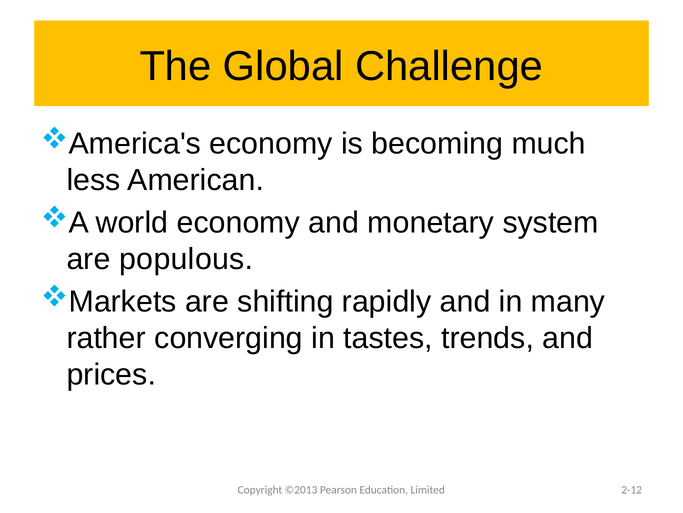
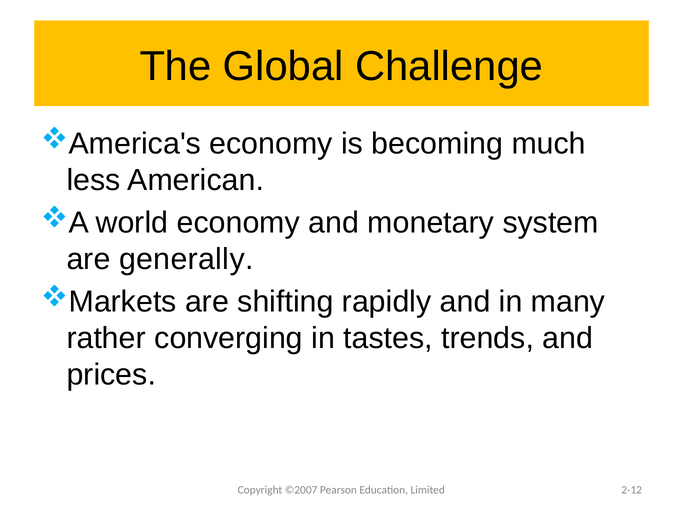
populous: populous -> generally (186, 259)
©2013: ©2013 -> ©2007 (301, 489)
